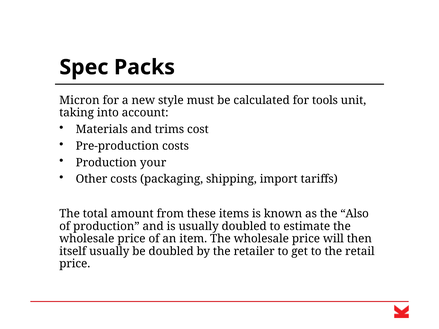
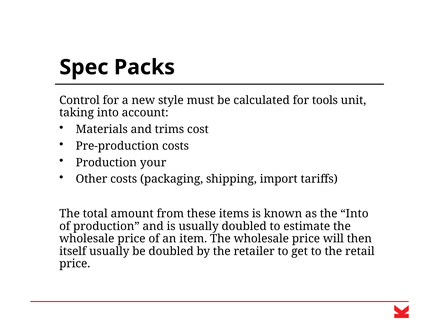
Micron: Micron -> Control (80, 100)
the Also: Also -> Into (354, 214)
